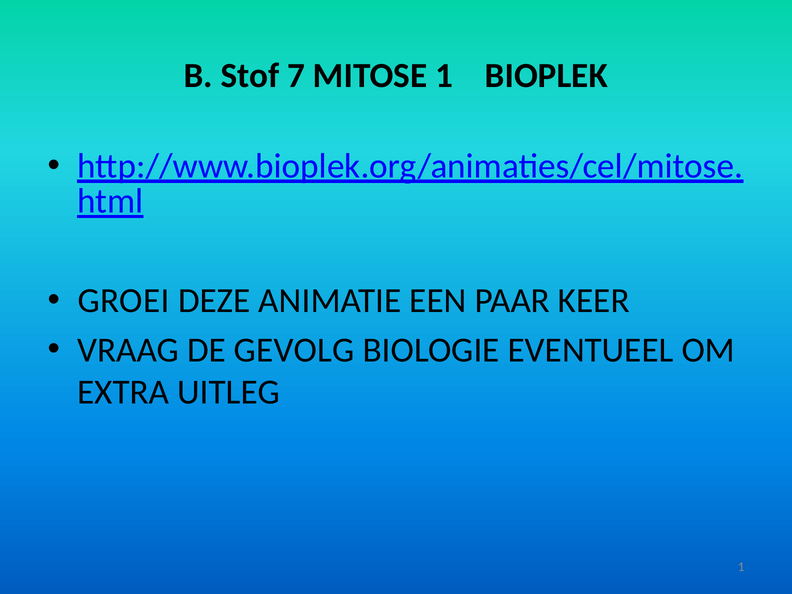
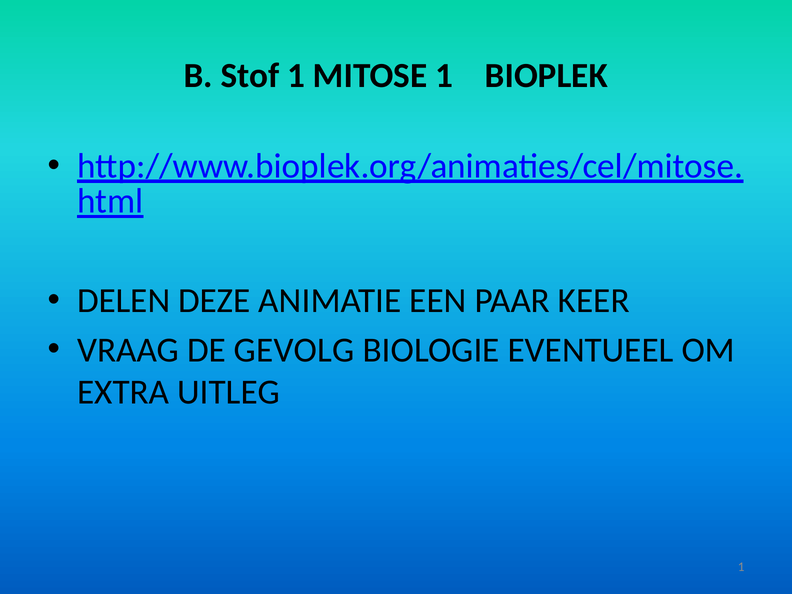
Stof 7: 7 -> 1 (296, 76)
GROEI: GROEI -> DELEN (124, 301)
